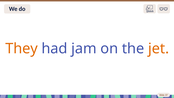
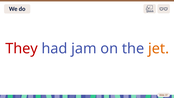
They colour: orange -> red (22, 49)
